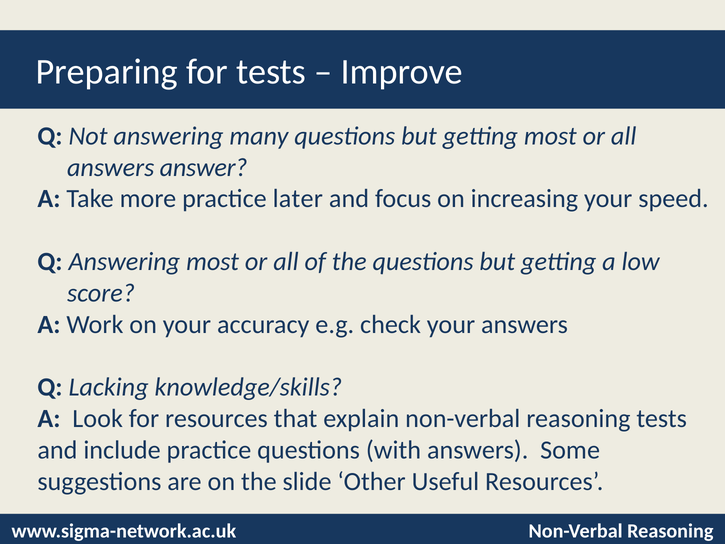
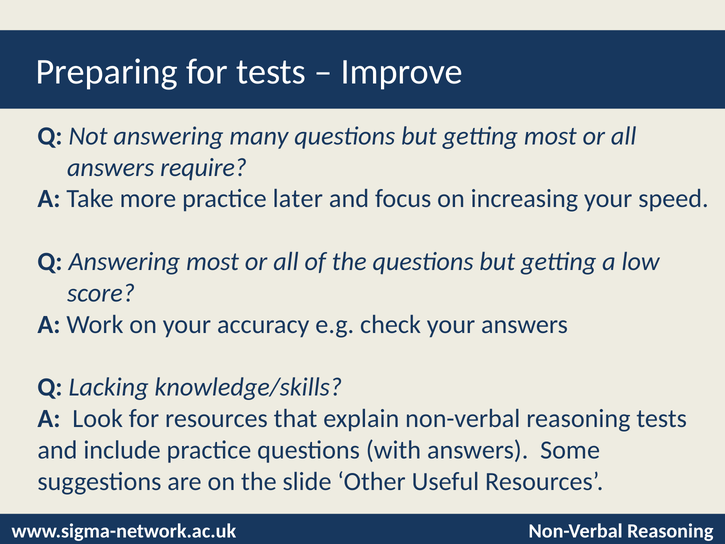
answer: answer -> require (204, 167)
